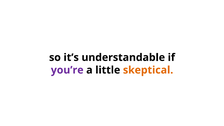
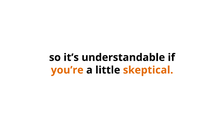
you’re colour: purple -> orange (67, 70)
